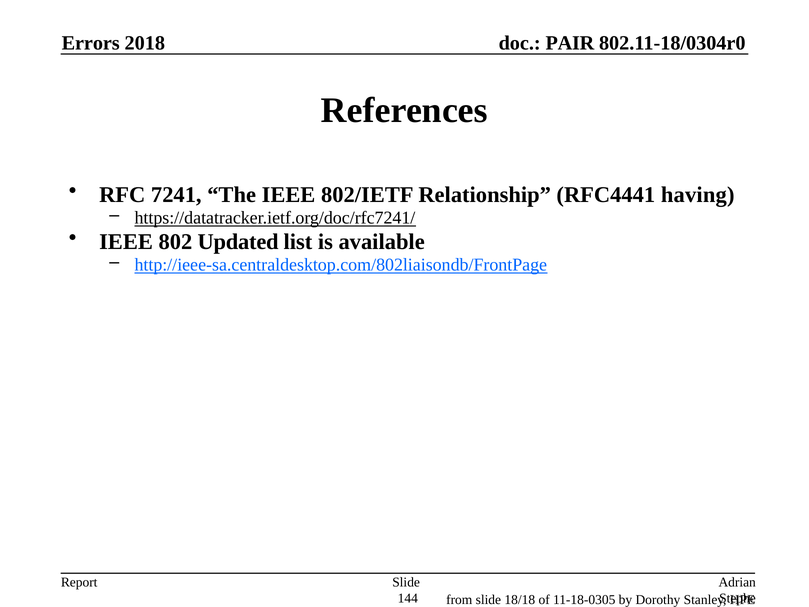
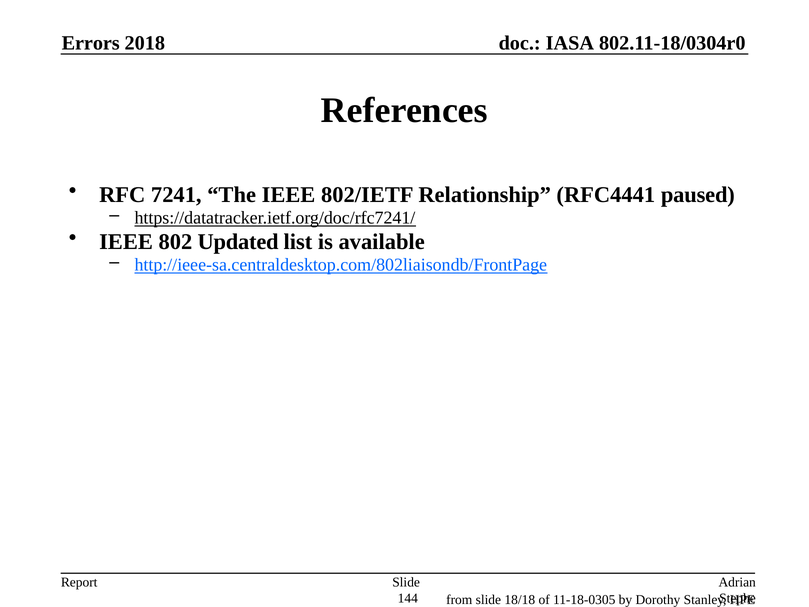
PAIR: PAIR -> IASA (570, 43)
having: having -> paused (698, 195)
